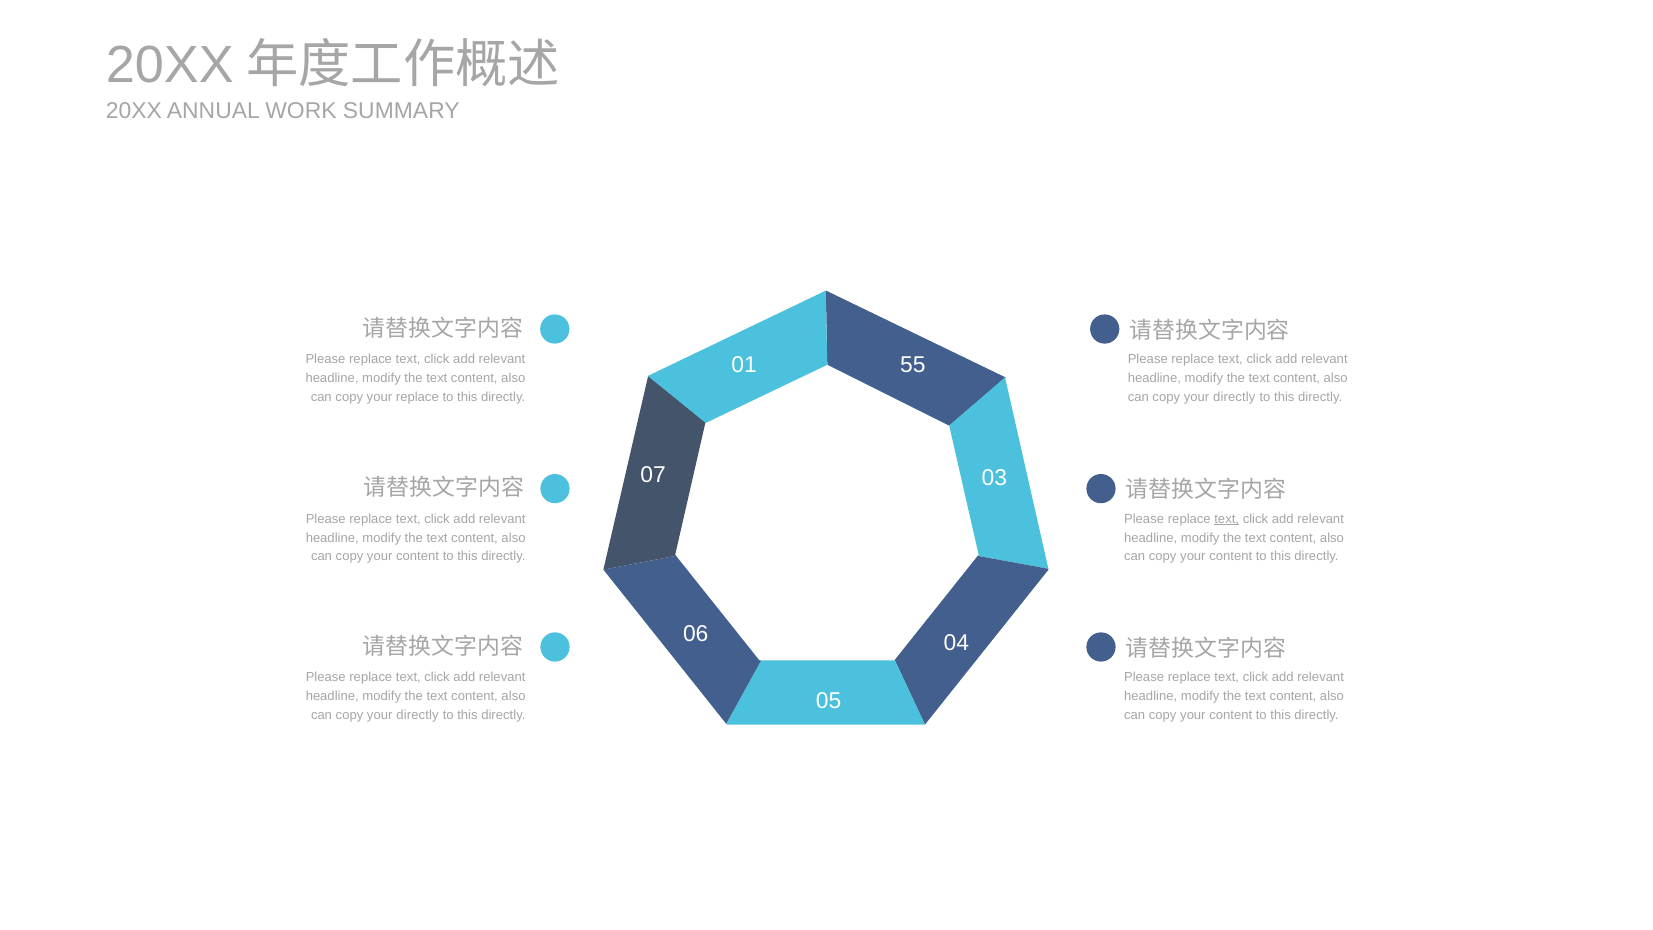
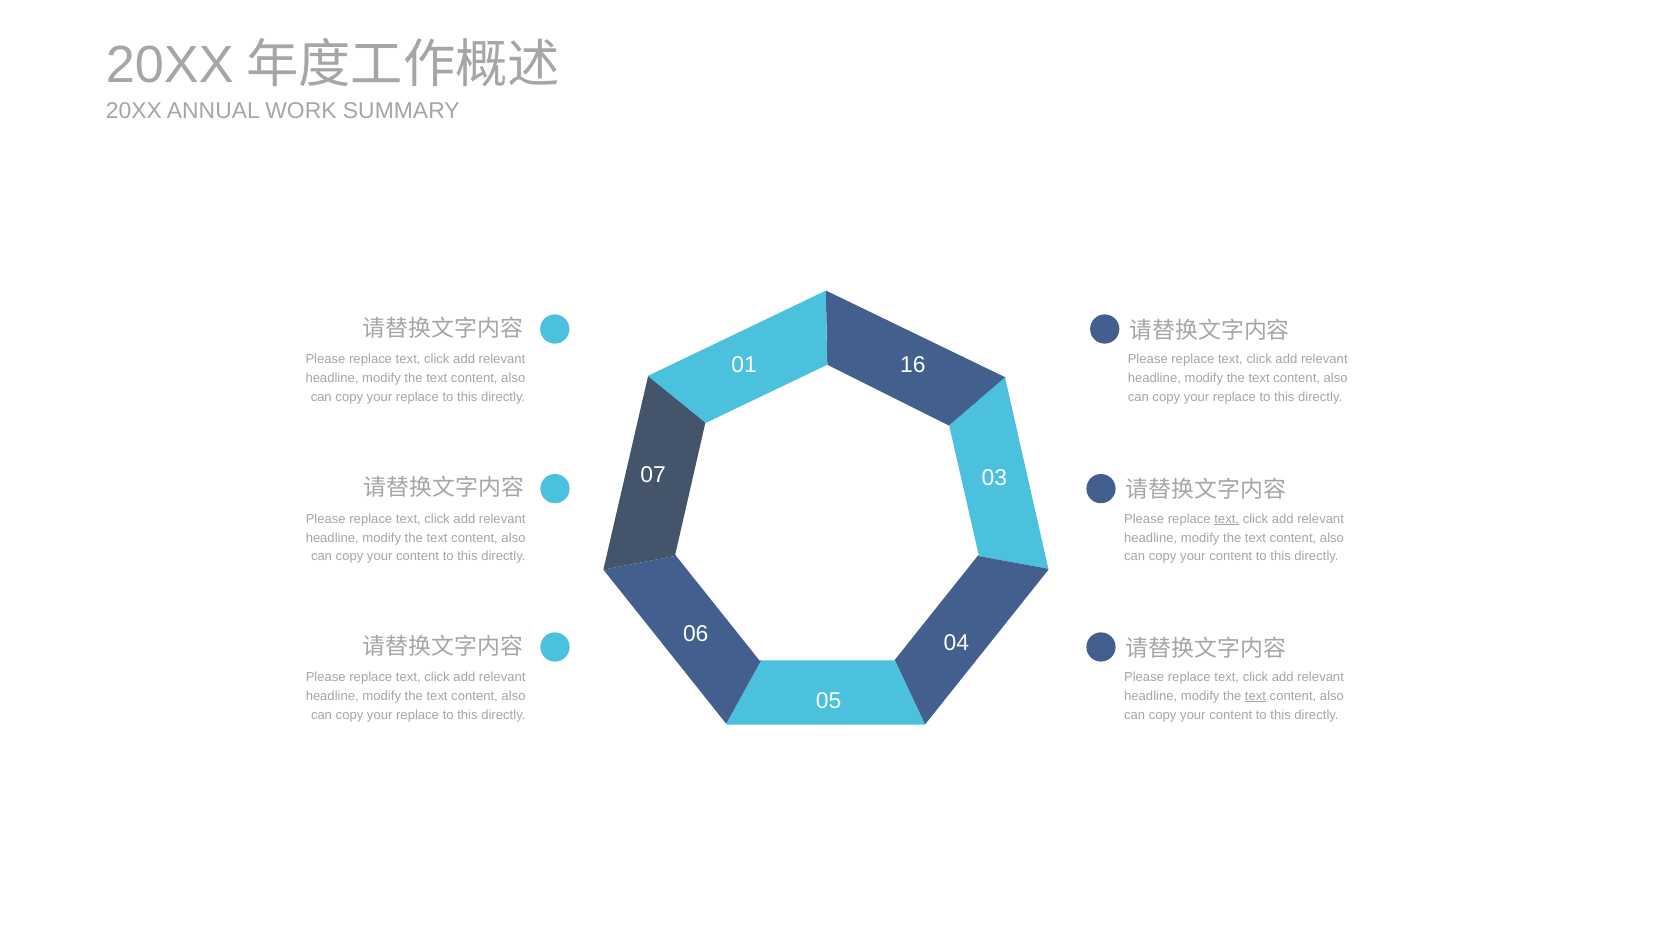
55: 55 -> 16 (913, 364)
directly: directly -> replace (1234, 397)
text underline: none -> present (1256, 696)
directly: directly -> replace (418, 715)
